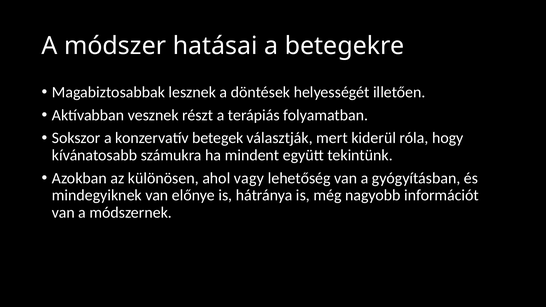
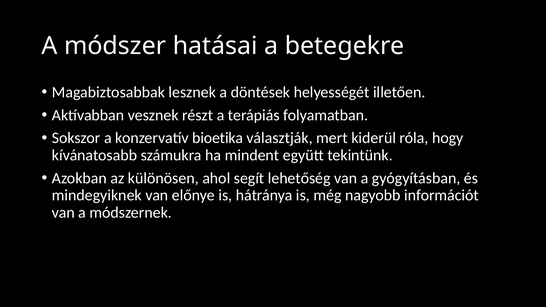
betegek: betegek -> bioetika (218, 138)
vagy: vagy -> segít (249, 178)
